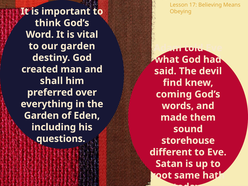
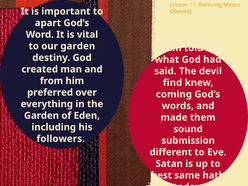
think: think -> apart (48, 23)
shall: shall -> from (52, 81)
questions: questions -> followers (61, 139)
storehouse: storehouse -> submission (188, 141)
root: root -> best (162, 175)
